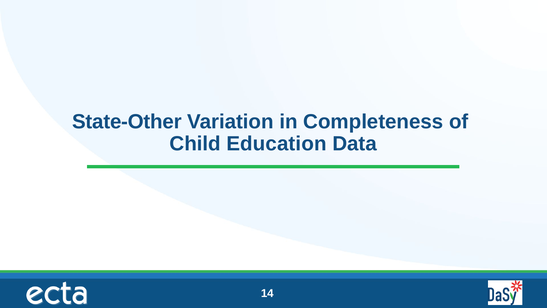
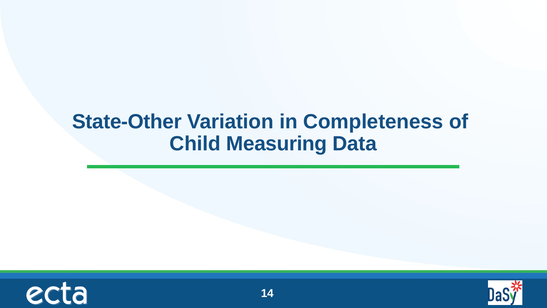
Education: Education -> Measuring (277, 144)
